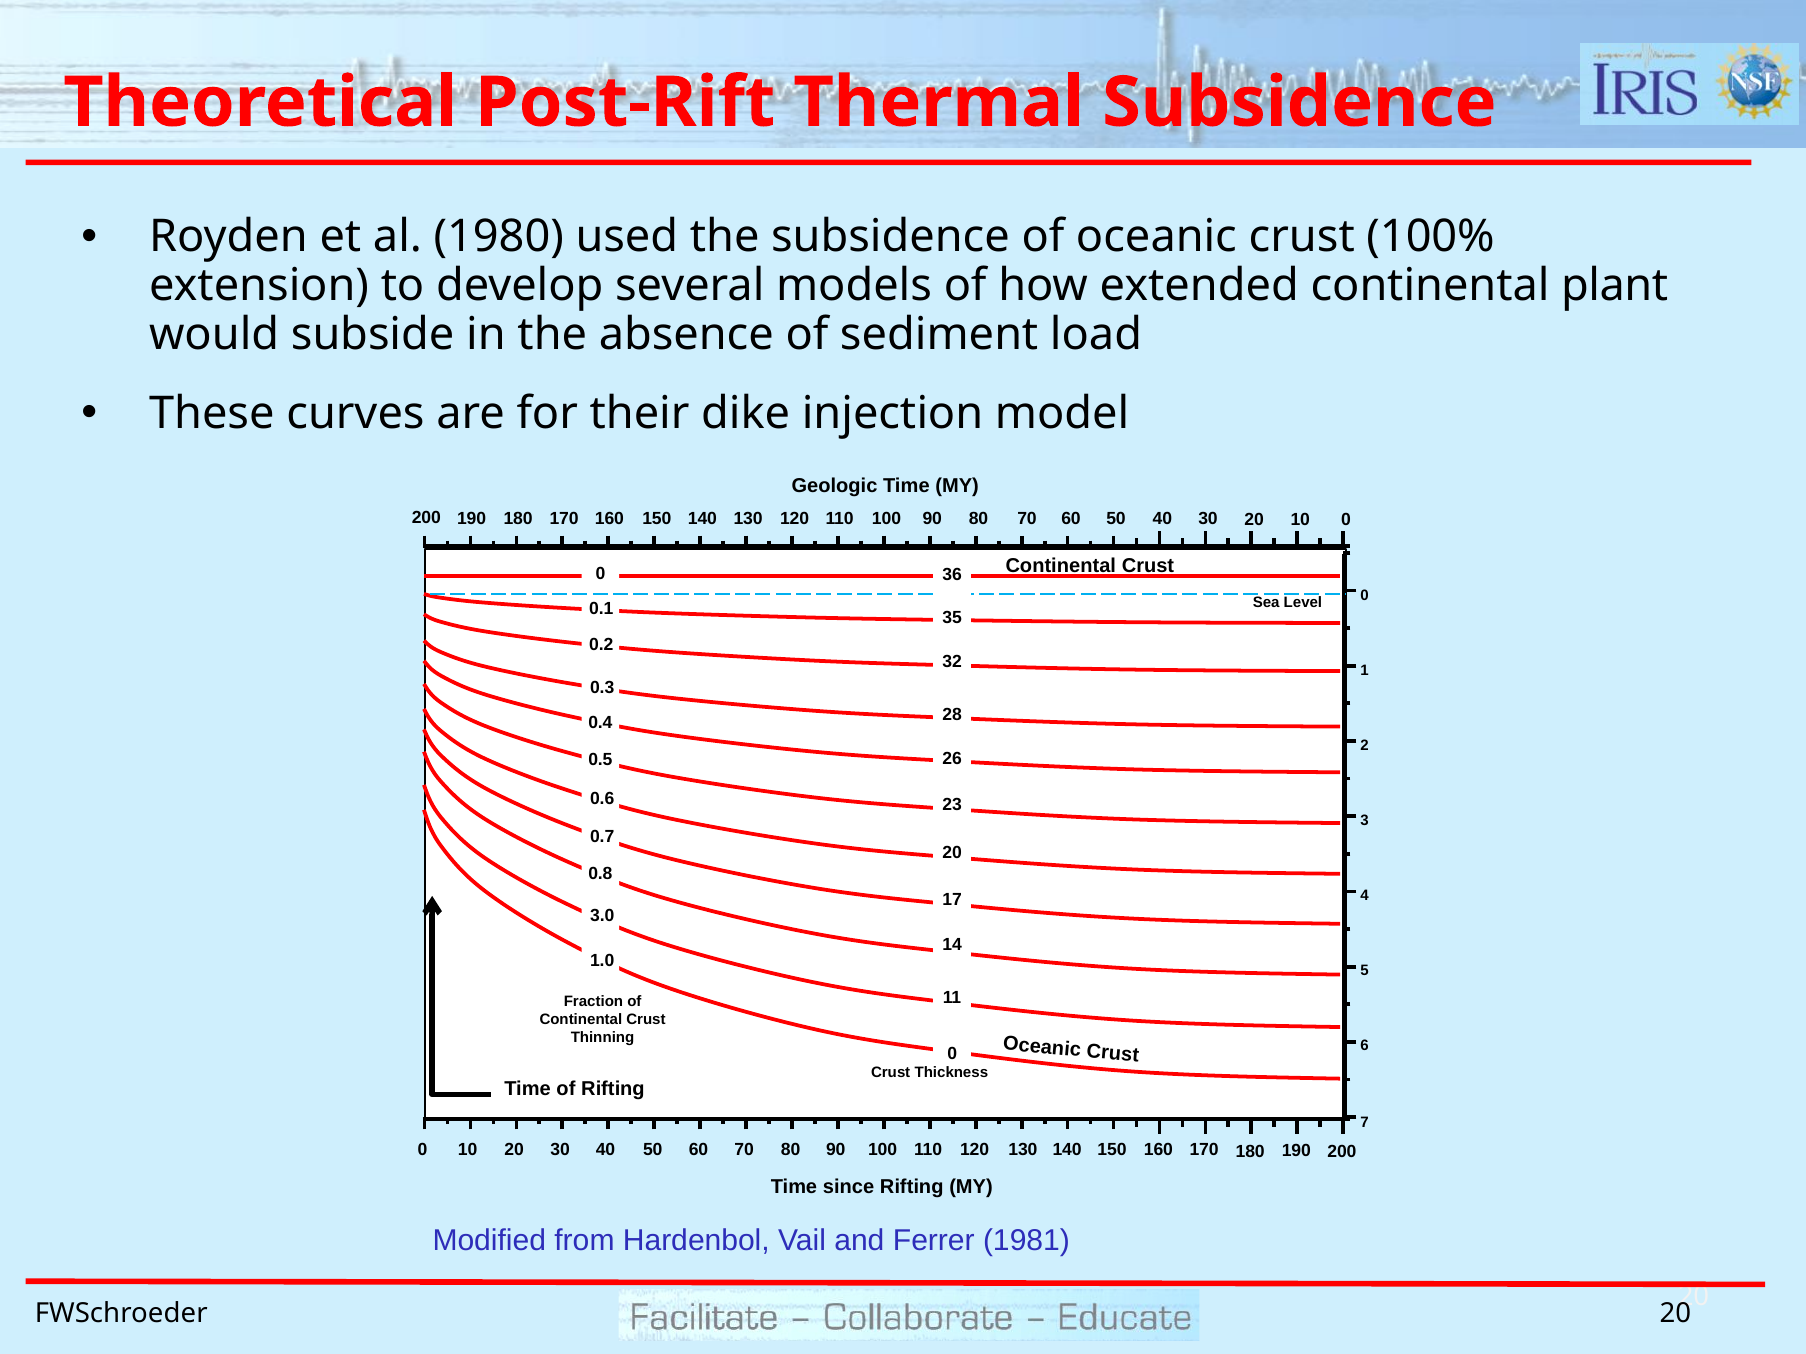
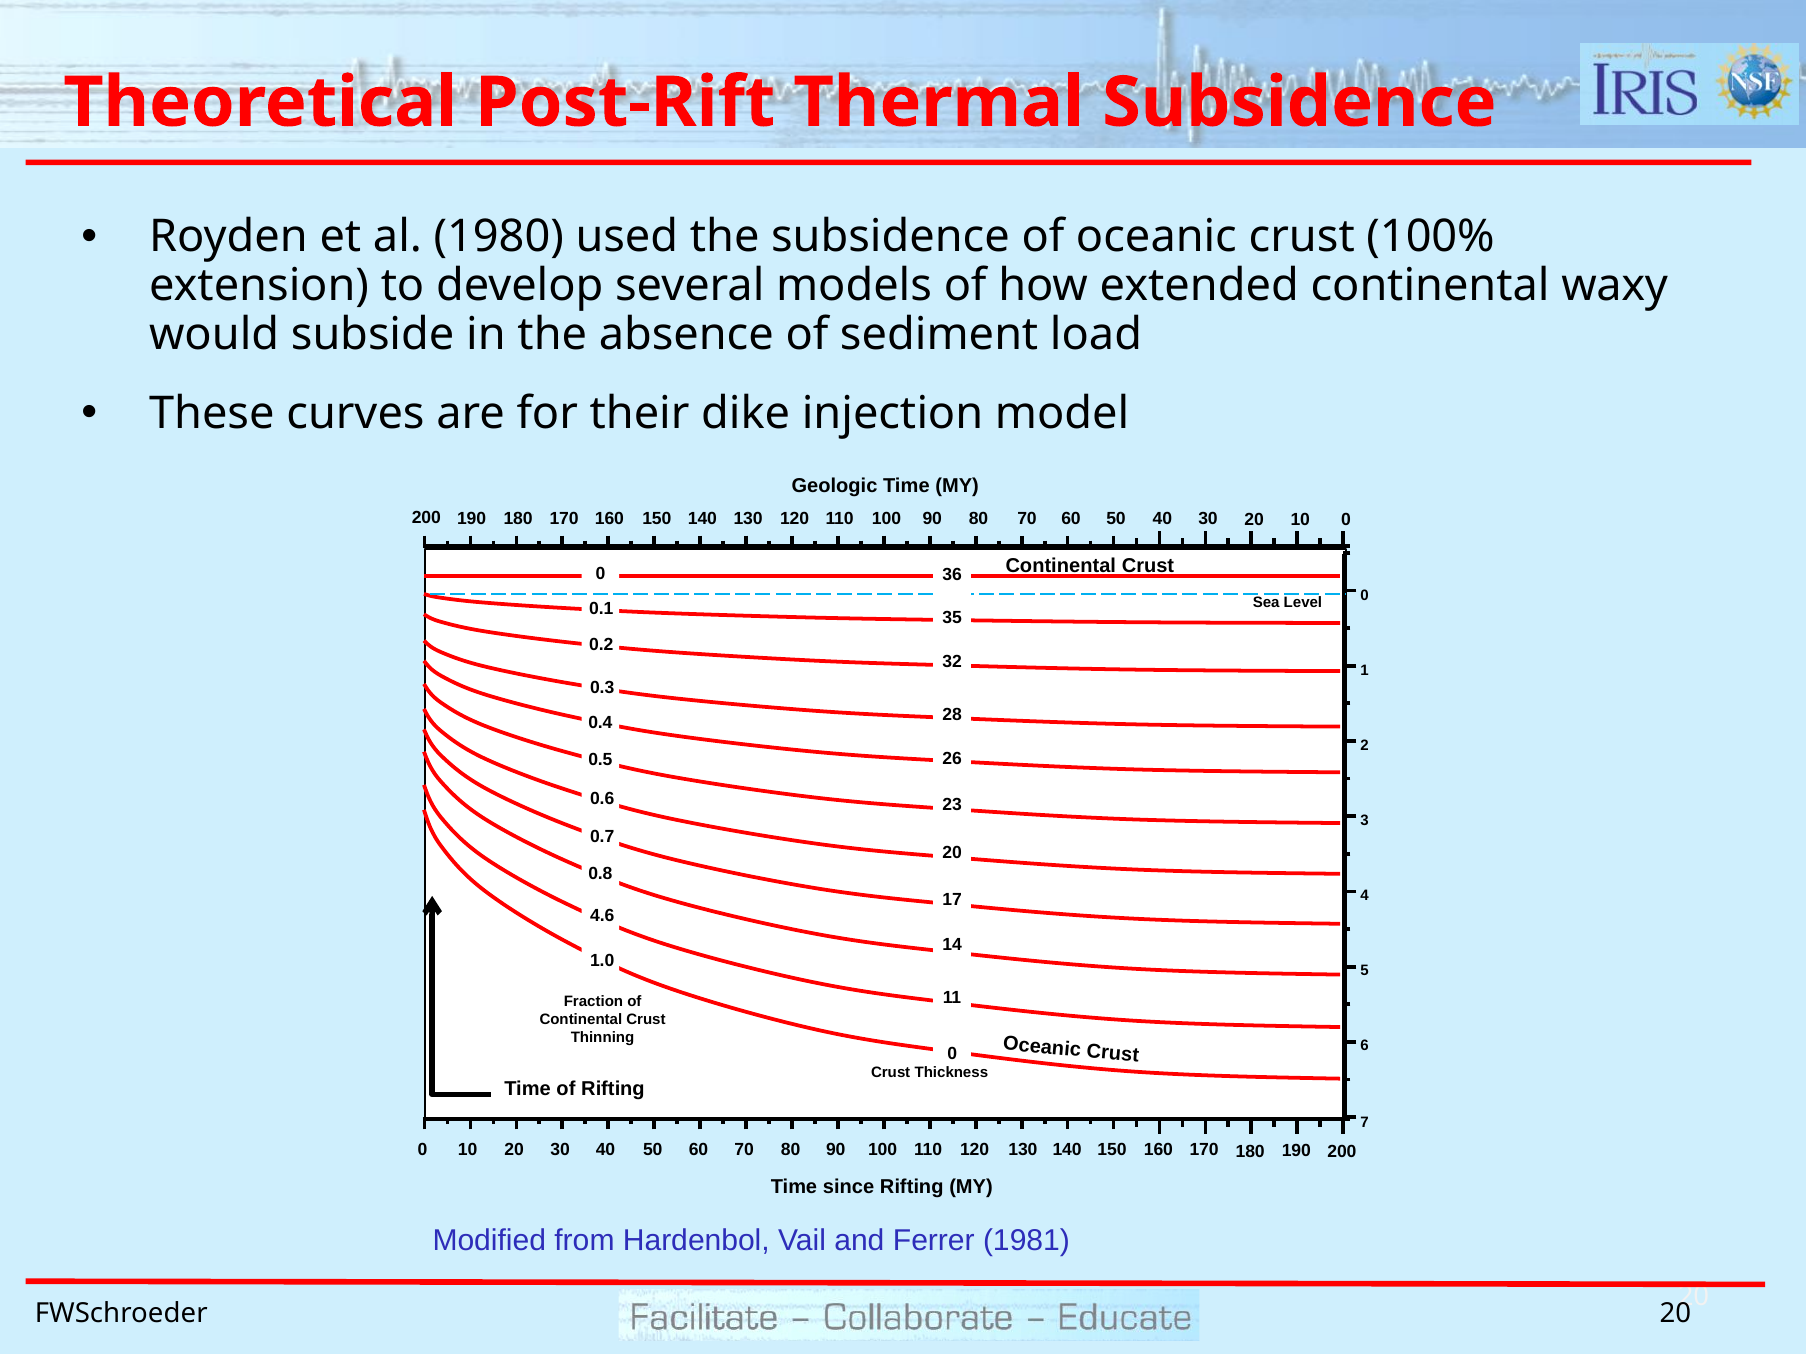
plant: plant -> waxy (1615, 286)
3.0: 3.0 -> 4.6 (602, 916)
